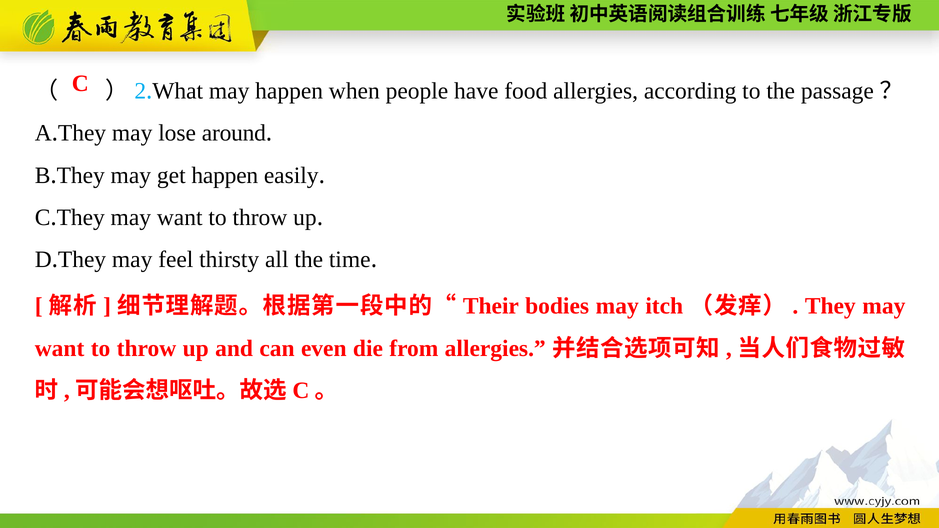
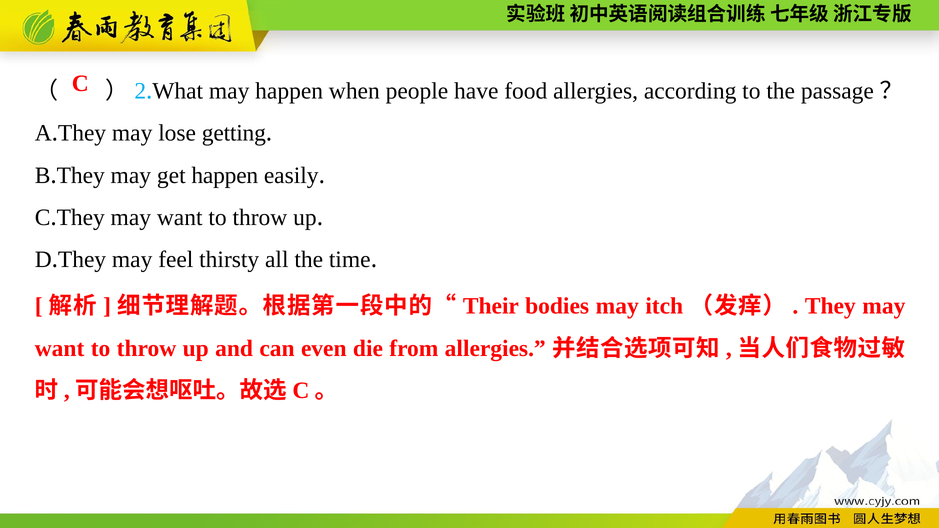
around: around -> getting (234, 133)
